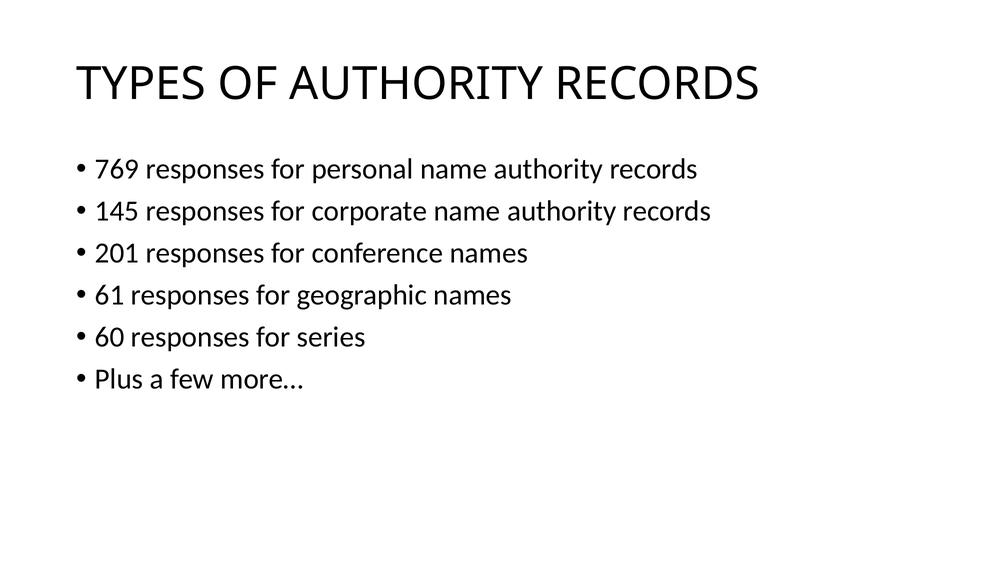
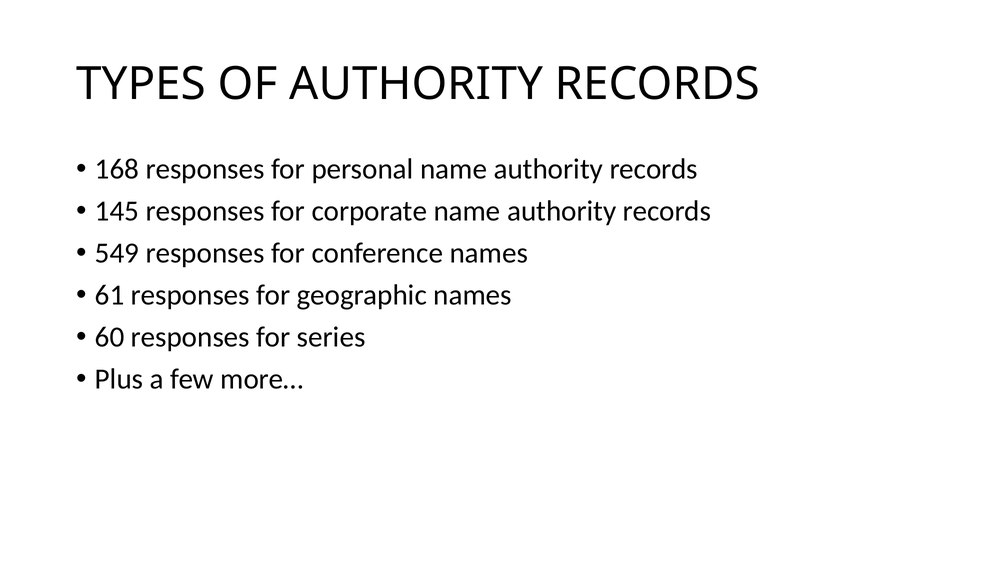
769: 769 -> 168 (117, 169)
201: 201 -> 549 (117, 253)
